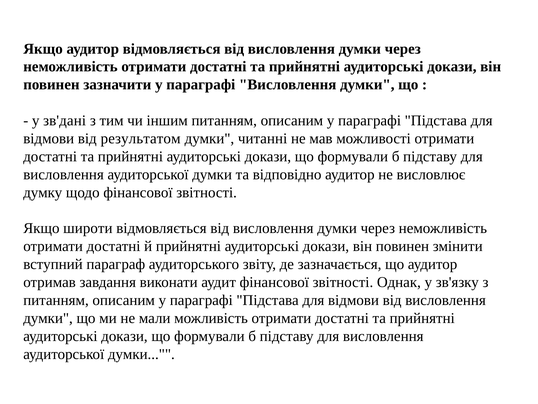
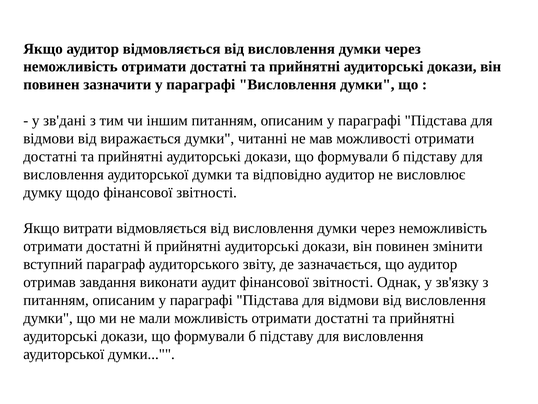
результатом: результатом -> виражається (141, 138)
широти: широти -> витрати (88, 228)
